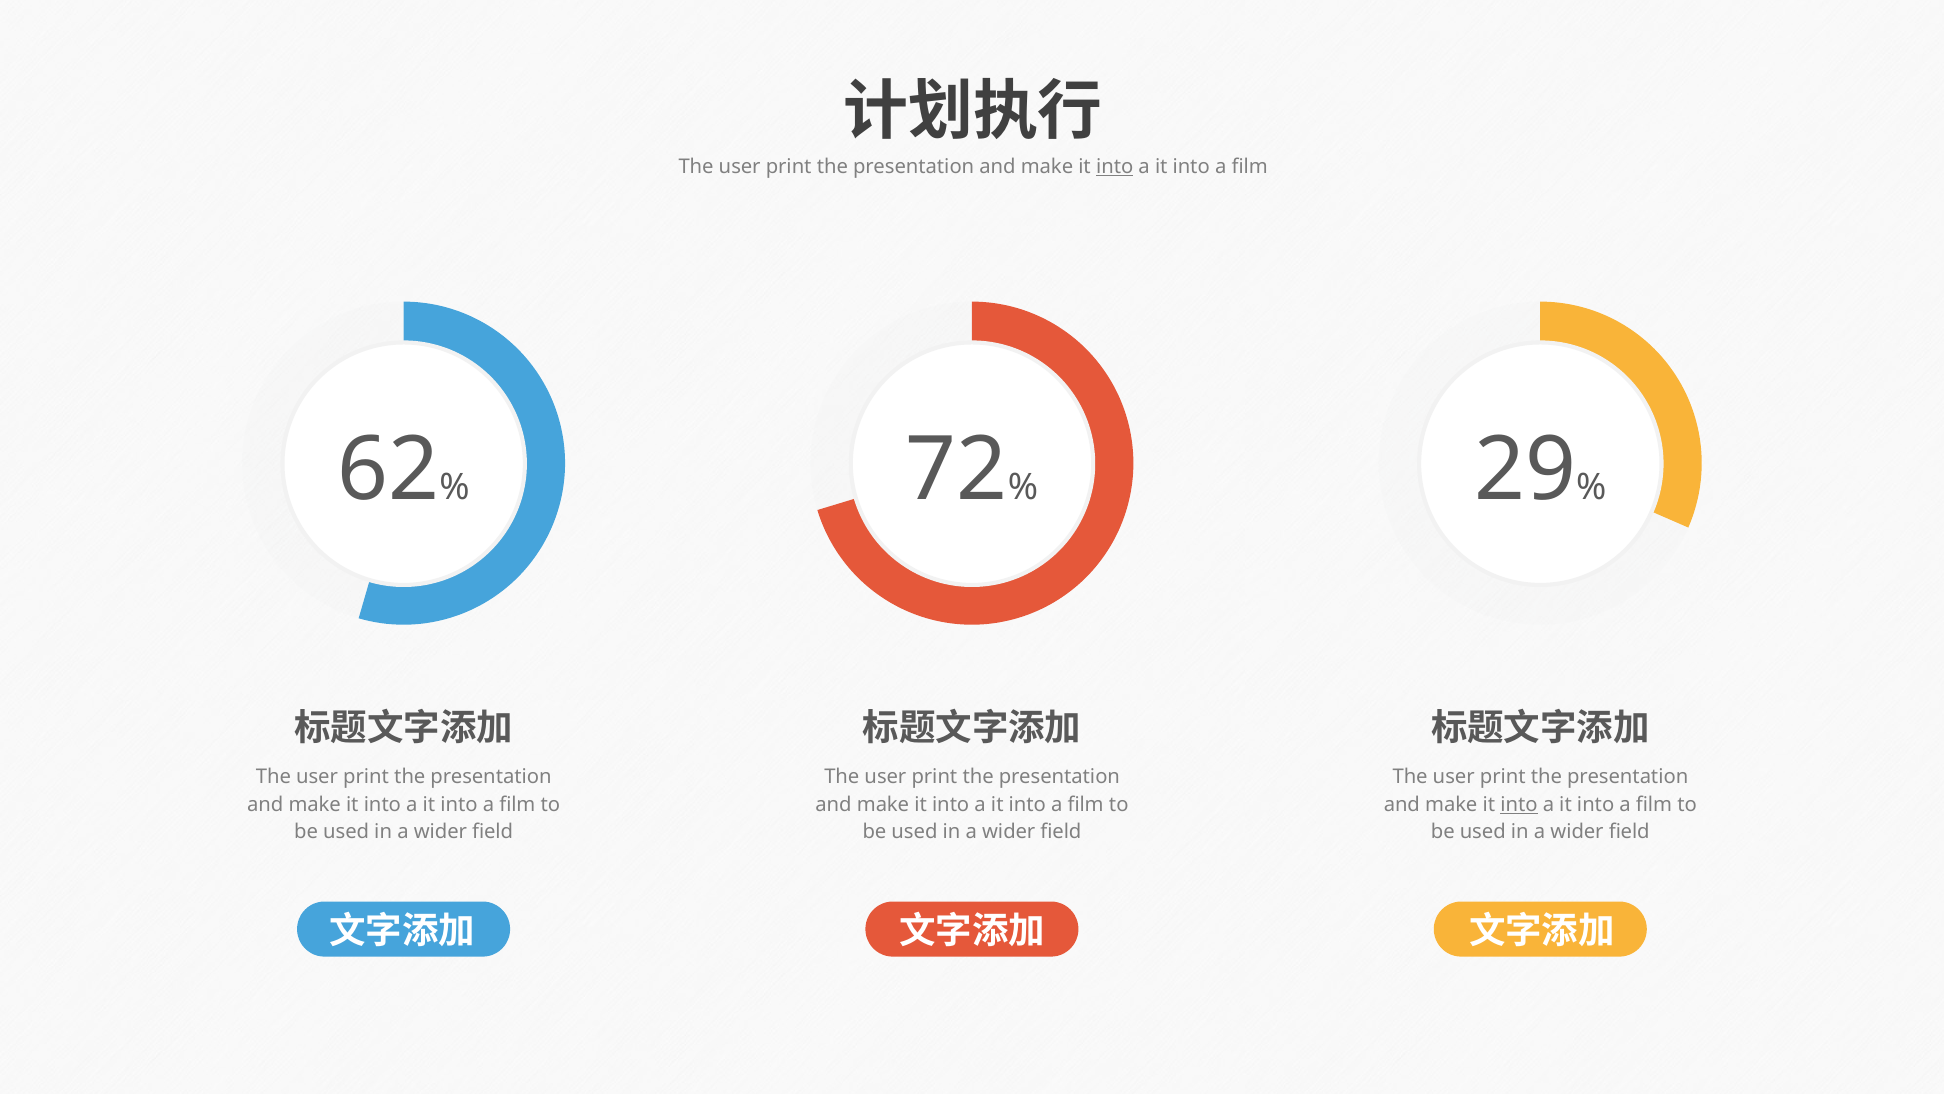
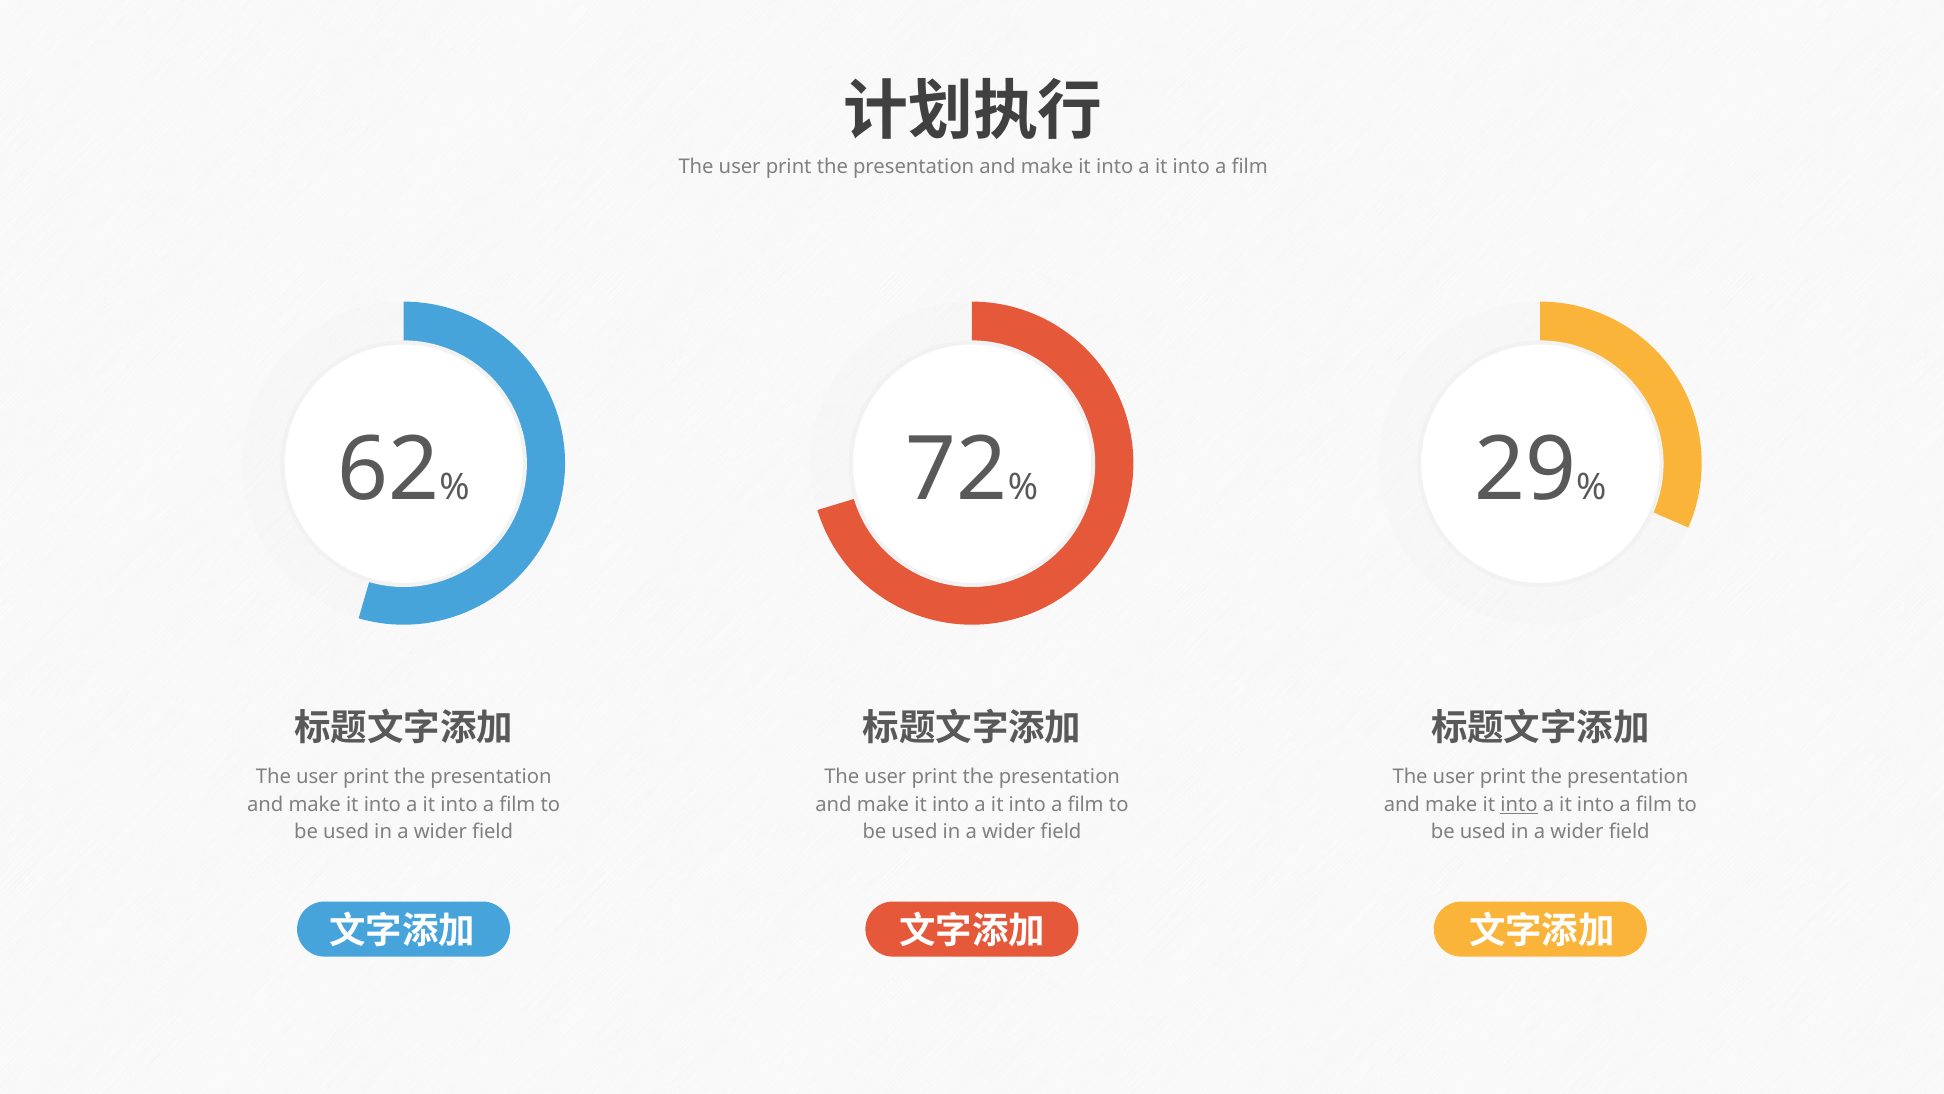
into underline: present -> none (1115, 167)
